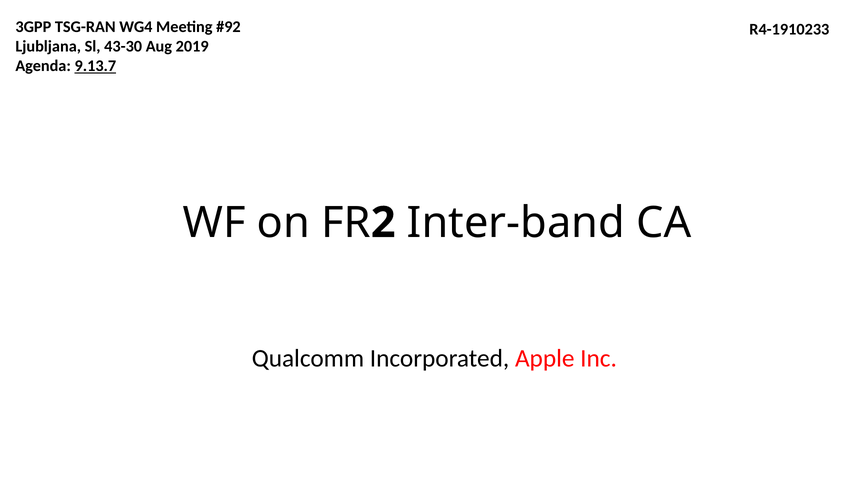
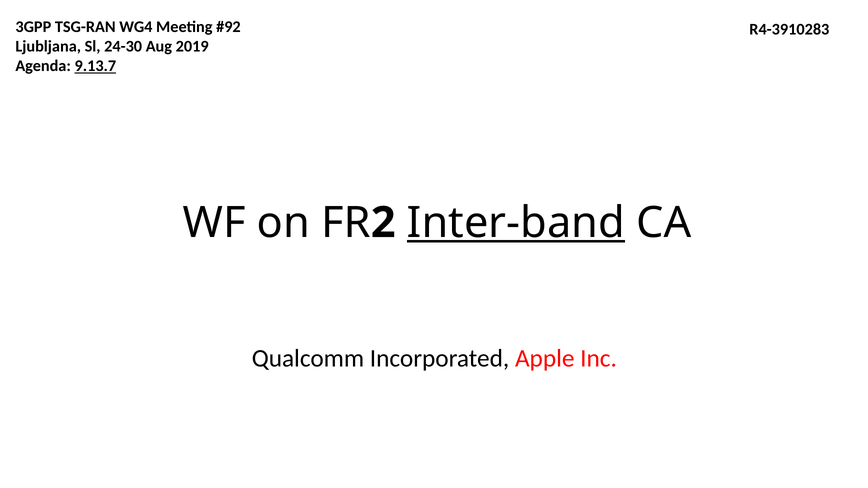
R4-1910233: R4-1910233 -> R4-3910283 (789, 30)
43-30: 43-30 -> 24-30 (123, 46)
Inter-band underline: none -> present (516, 223)
